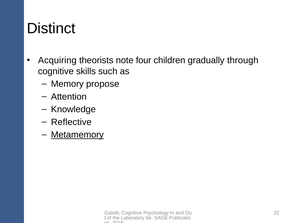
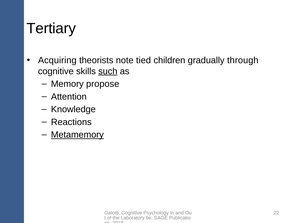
Distinct: Distinct -> Tertiary (51, 28)
four: four -> tied (143, 60)
such underline: none -> present (108, 71)
Reflective: Reflective -> Reactions (71, 122)
